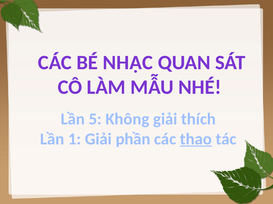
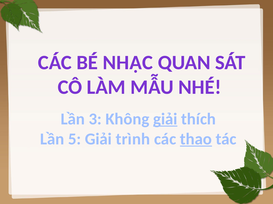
5: 5 -> 3 (95, 119)
giải underline: none -> present (165, 119)
1: 1 -> 5 (75, 139)
phần: phần -> trình (133, 139)
